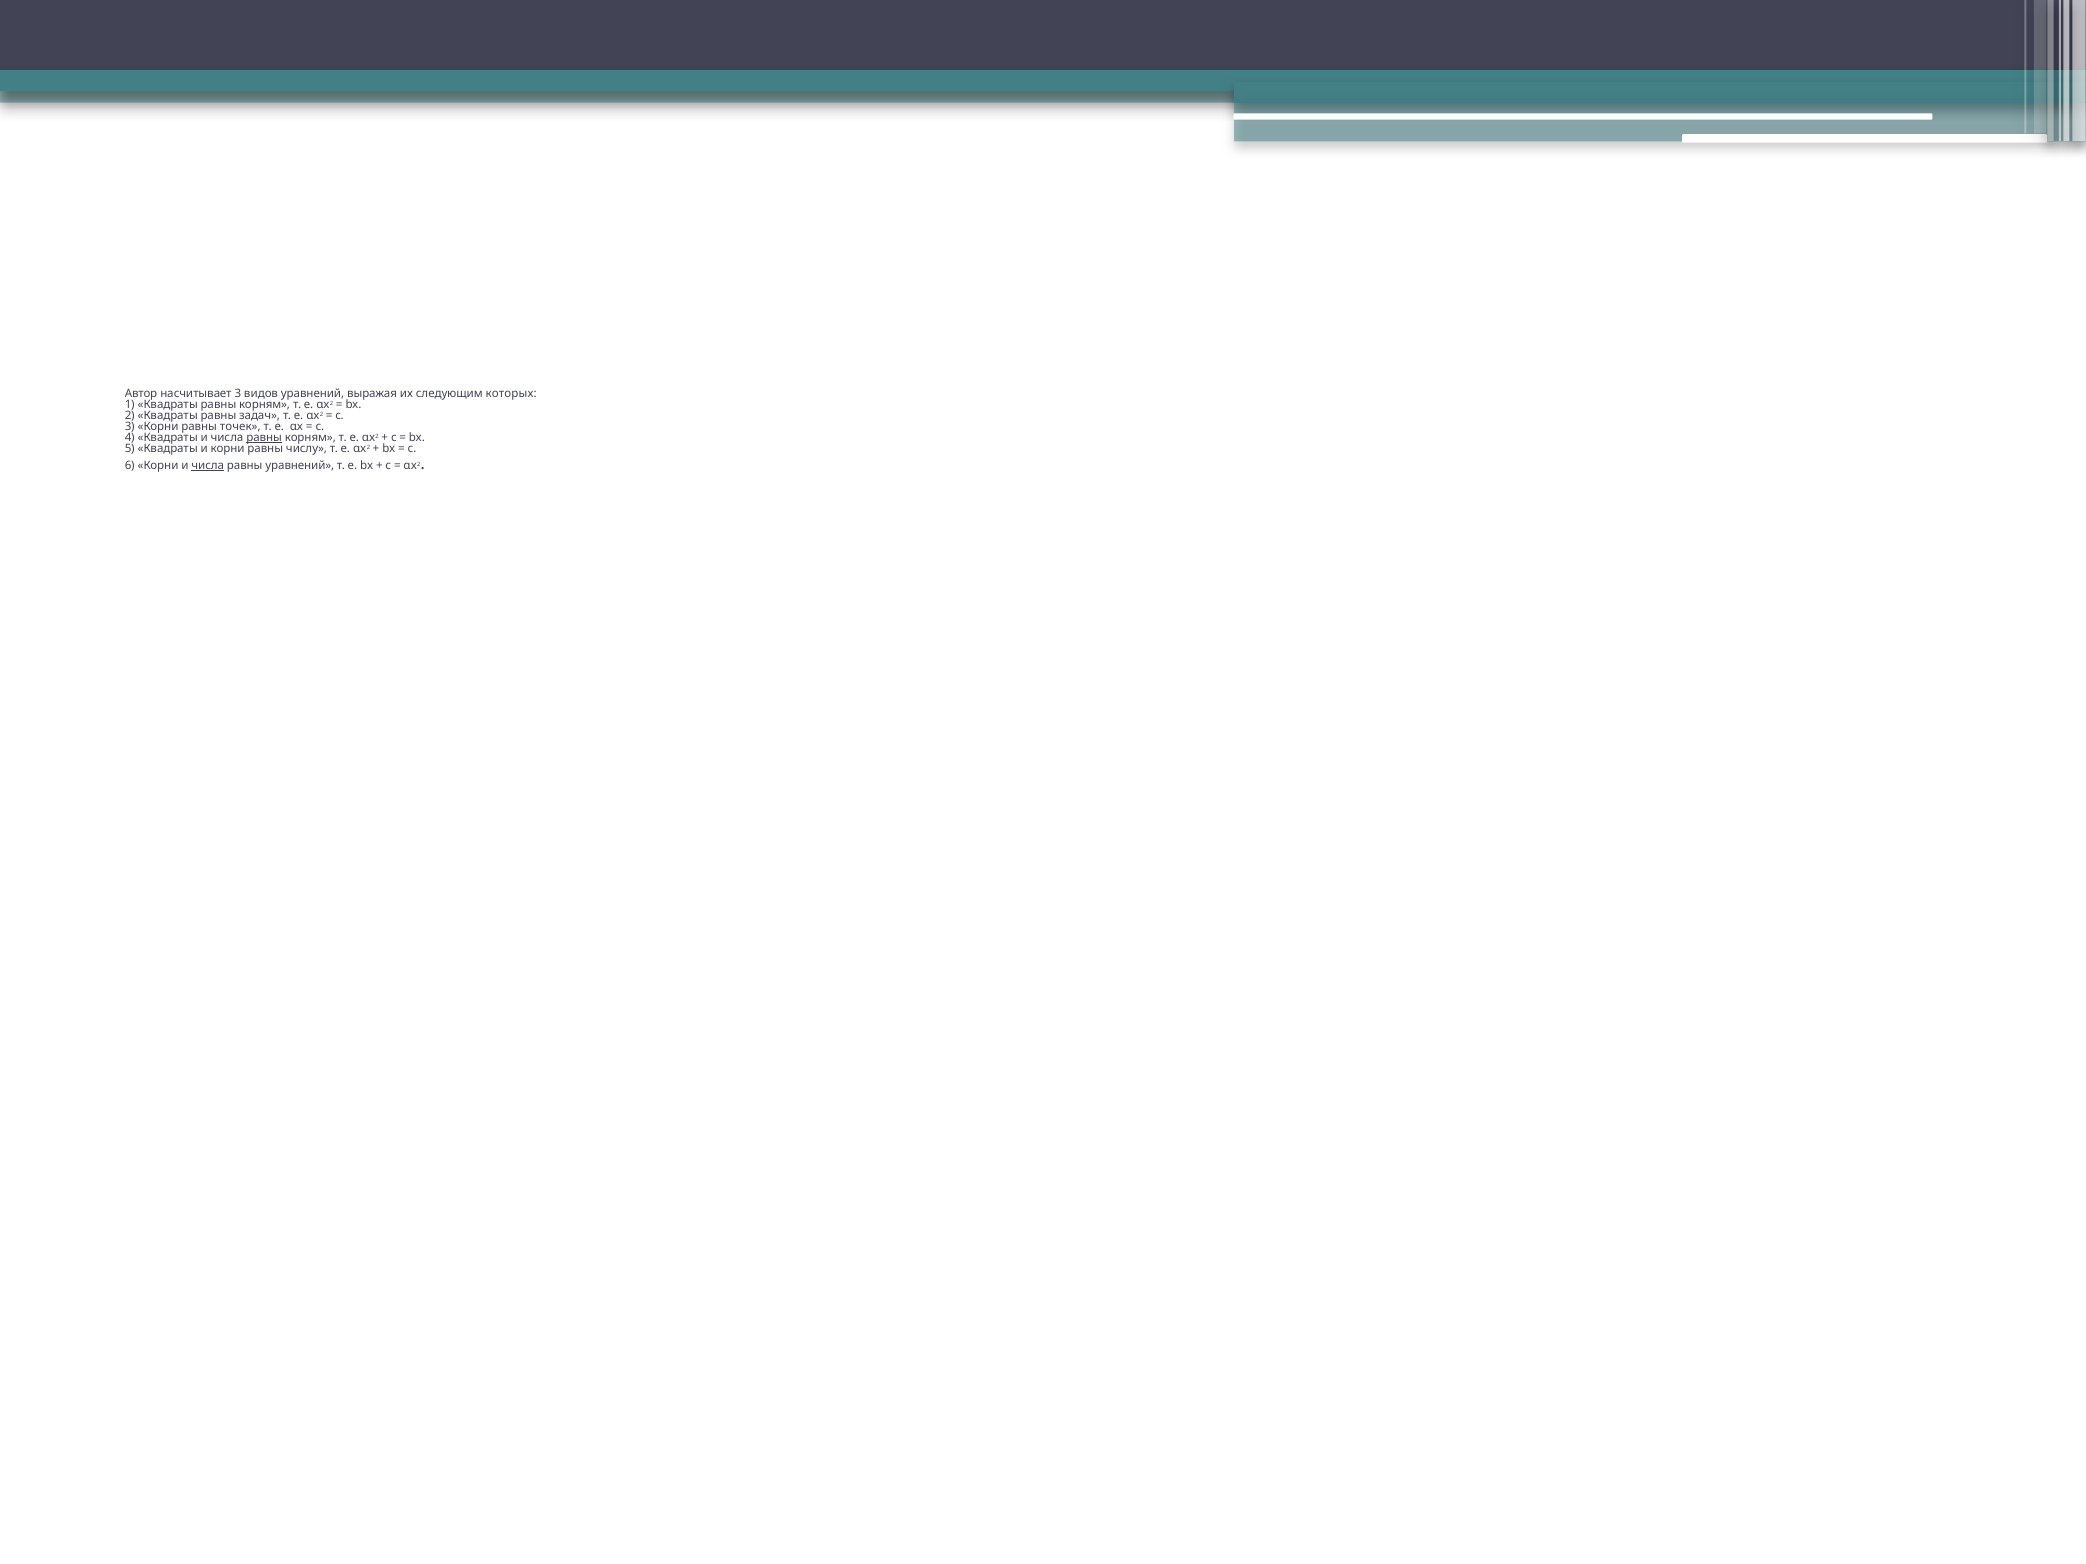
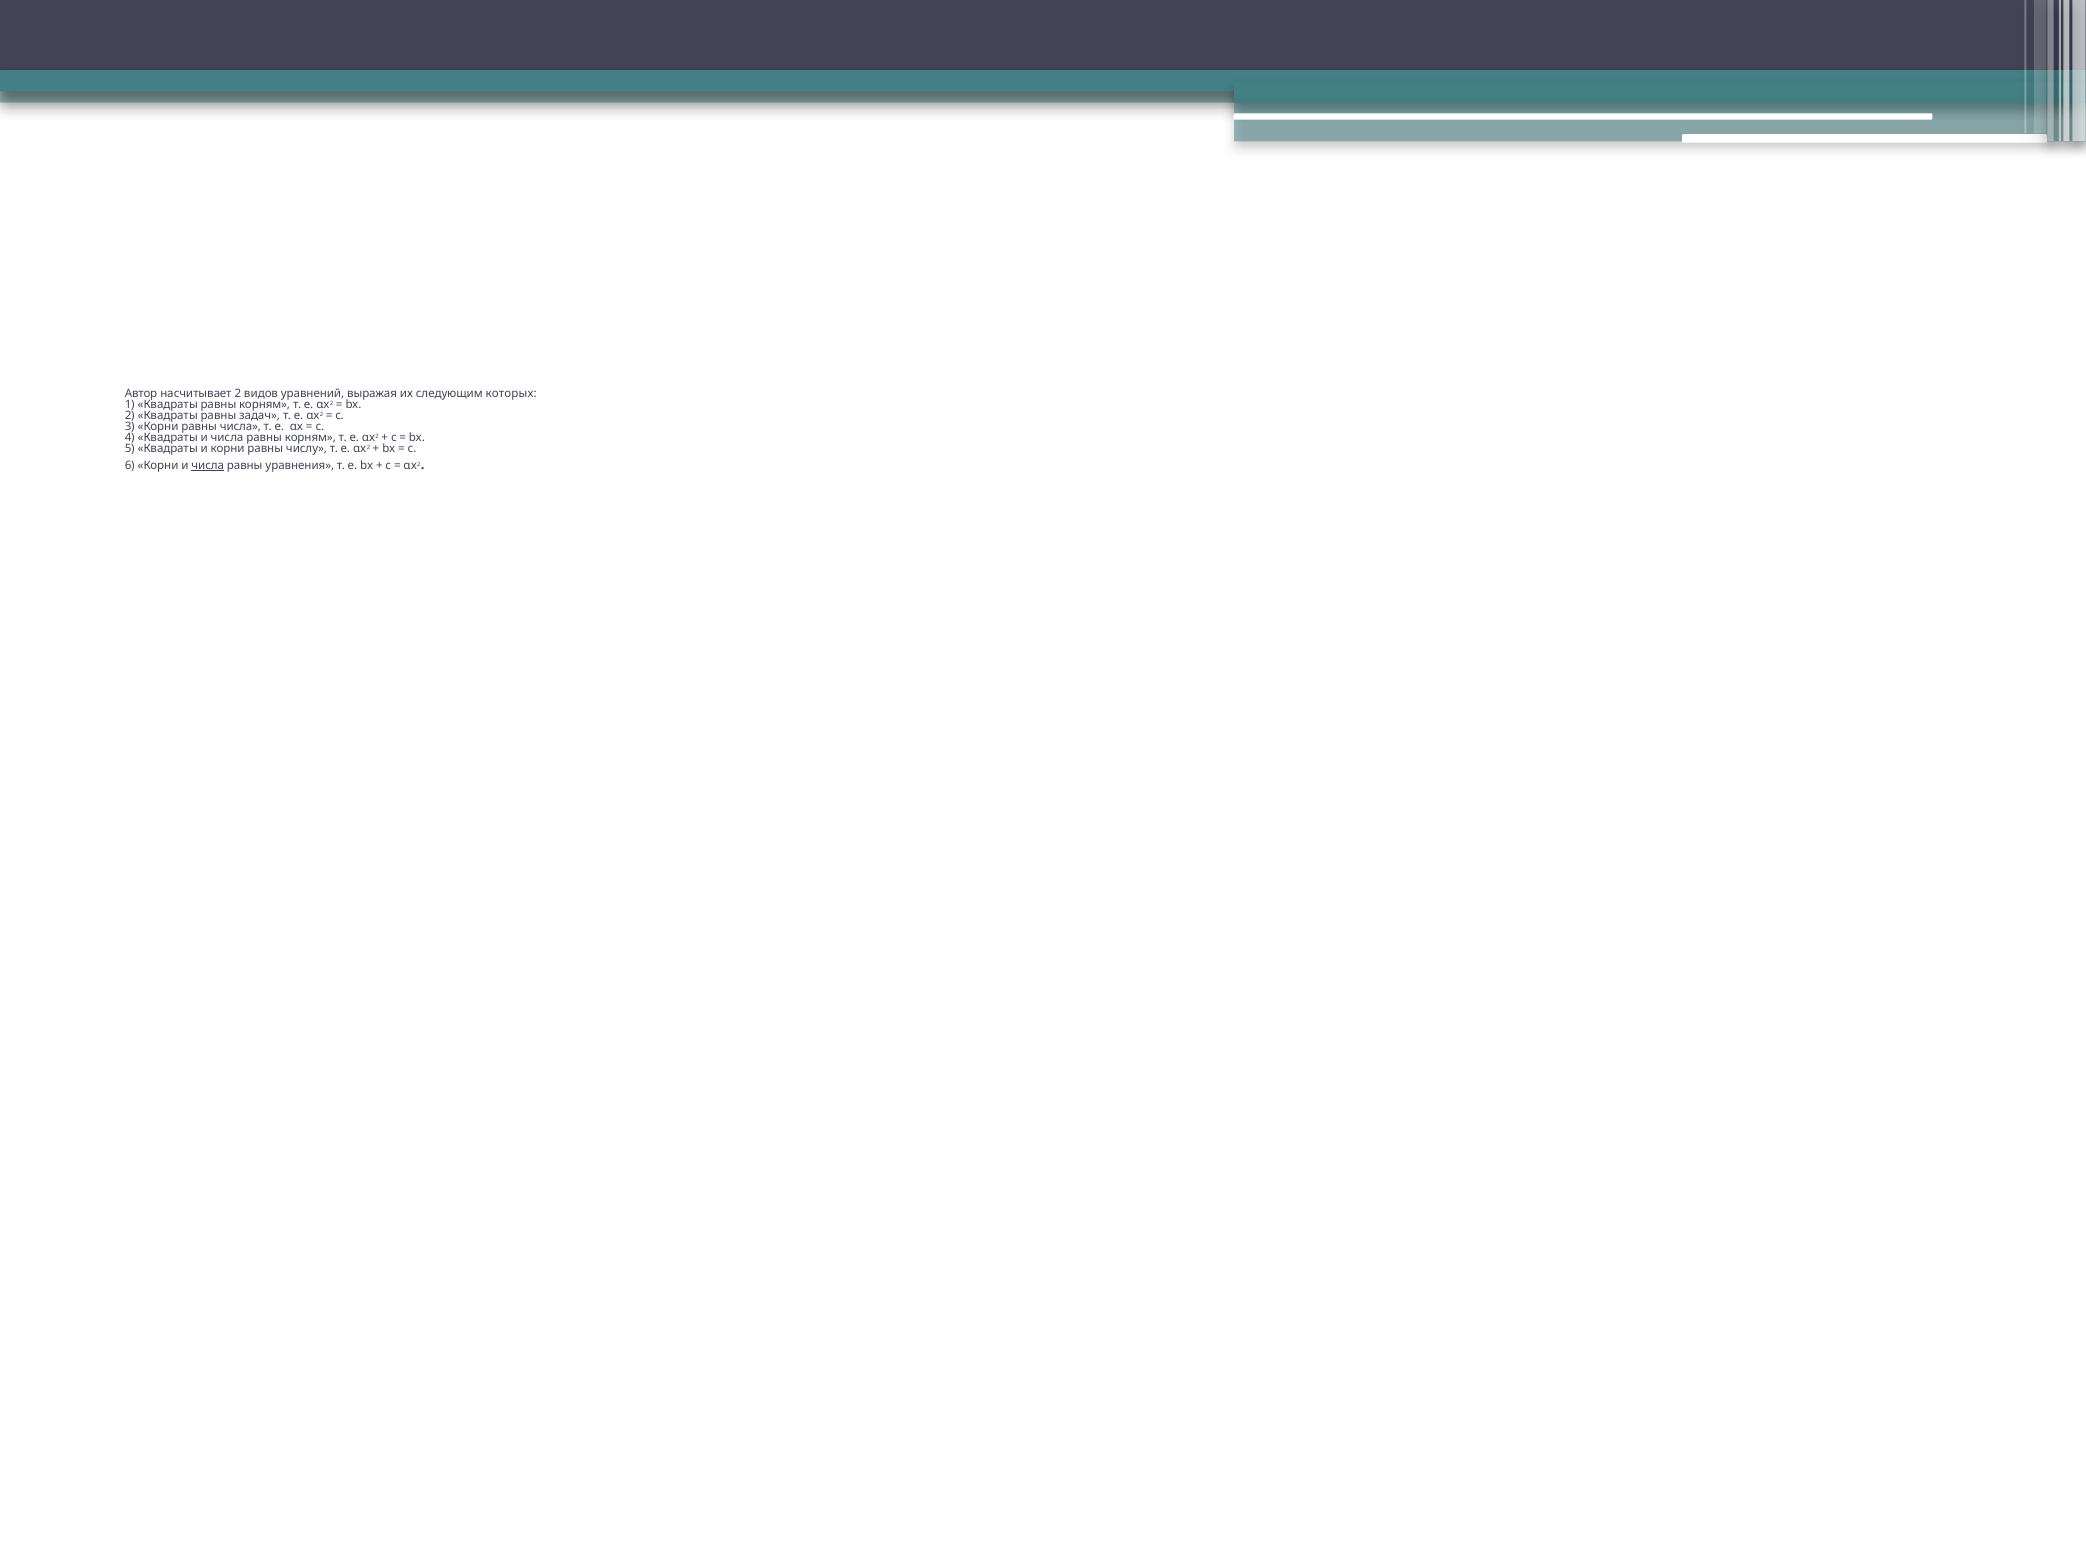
насчитывает 3: 3 -> 2 (238, 393)
равны точек: точек -> числа (240, 427)
равны underline: present -> none (264, 438)
равны уравнений: уравнений -> уравнения (300, 466)
